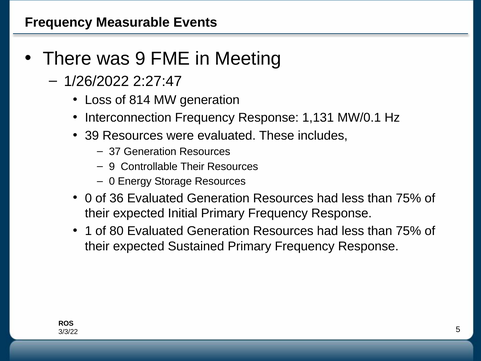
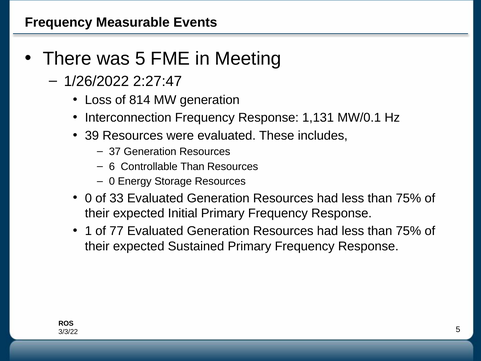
was 9: 9 -> 5 (140, 58)
9: 9 -> 6 (112, 166)
Controllable Their: Their -> Than (192, 166)
36: 36 -> 33 (117, 198)
80: 80 -> 77 (117, 231)
